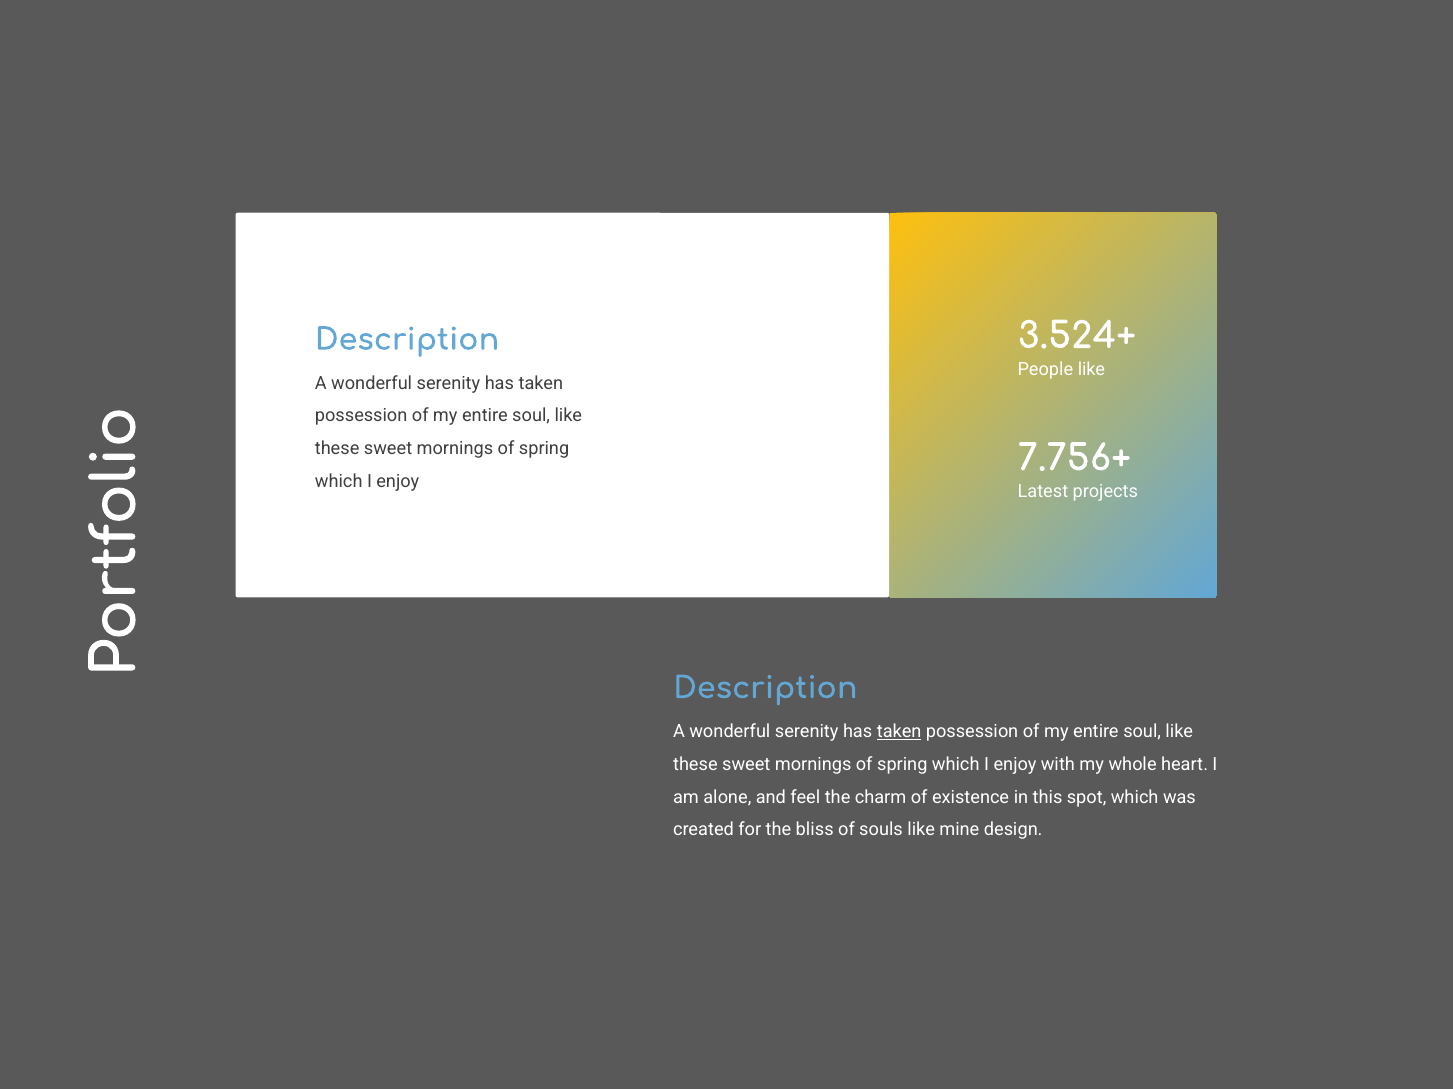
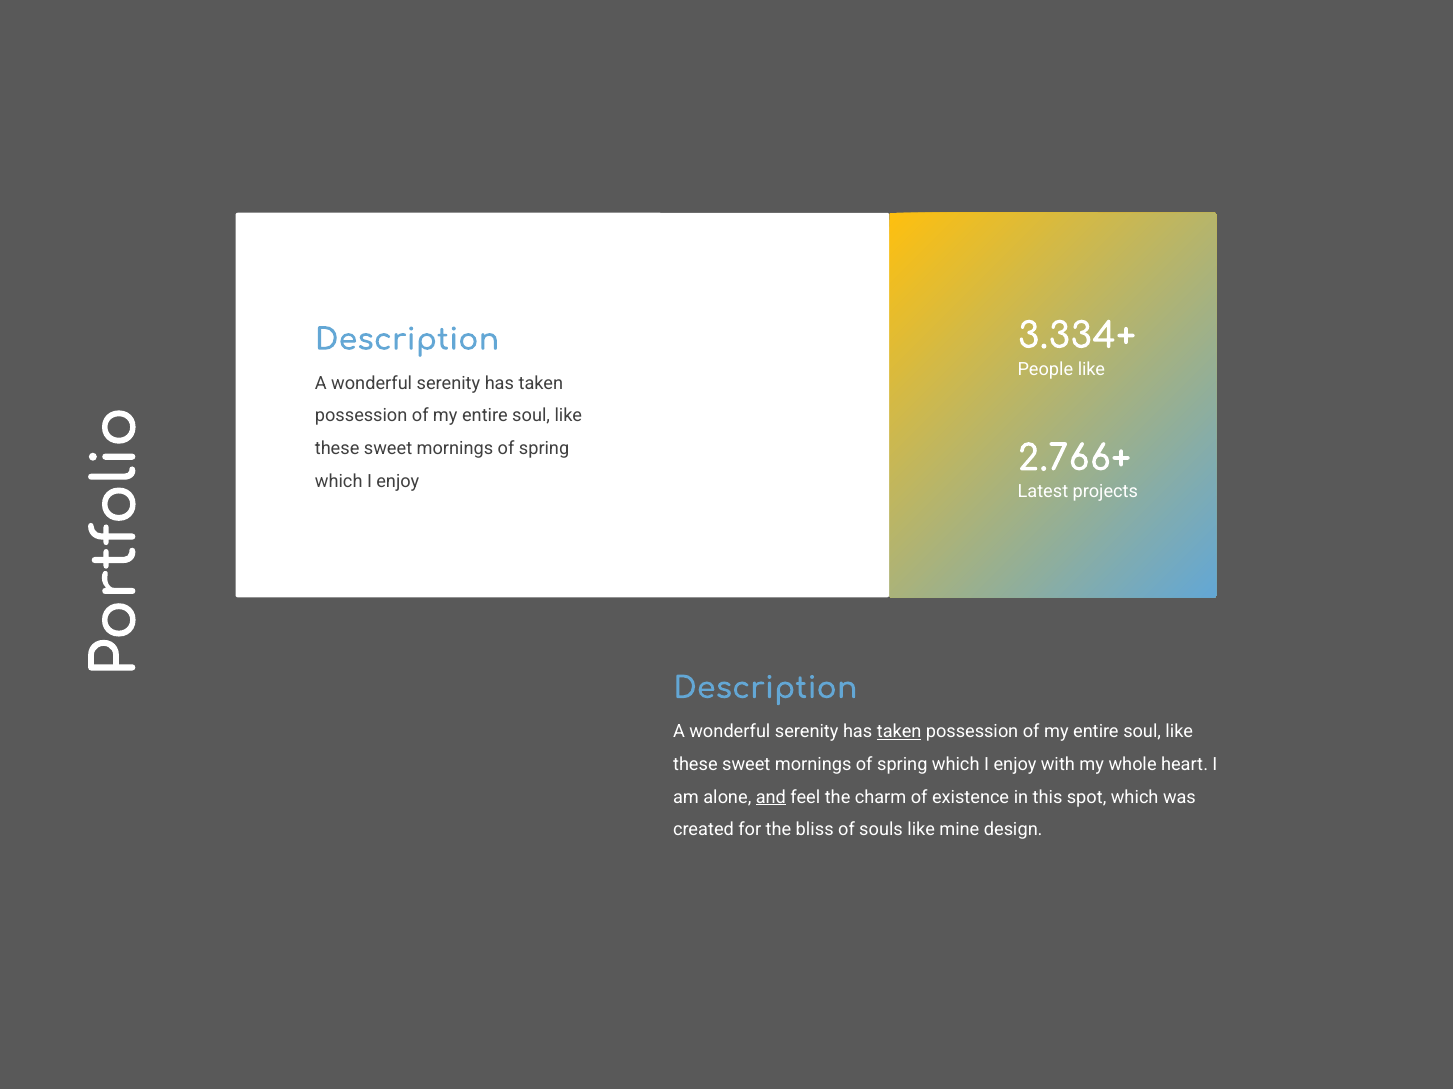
3.524+: 3.524+ -> 3.334+ (1077, 336)
7.756+: 7.756+ -> 2.766+ (1074, 459)
and underline: none -> present (771, 798)
